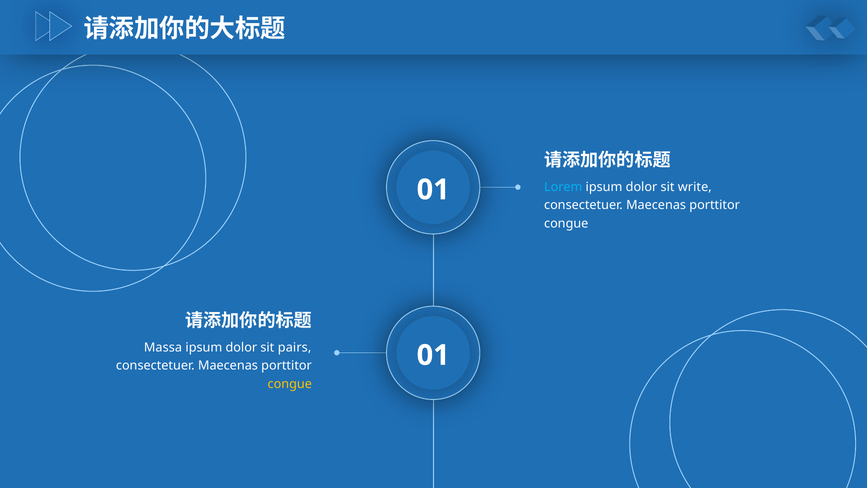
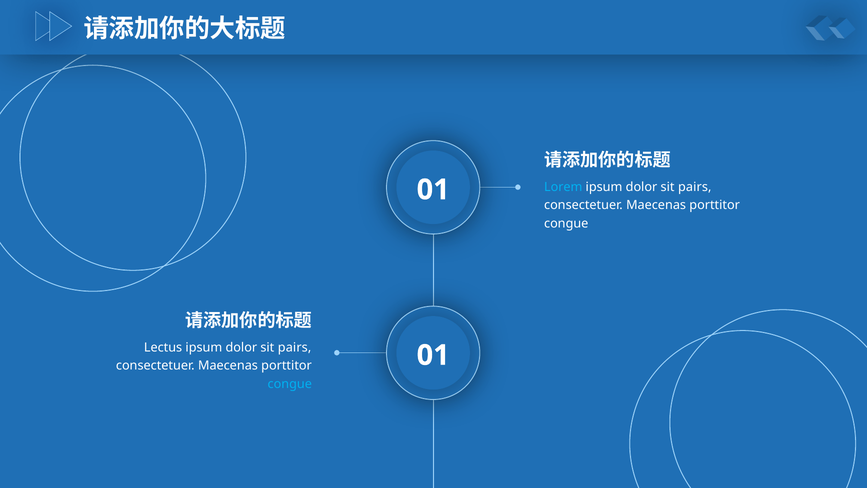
write: write -> pairs (695, 187)
Massa: Massa -> Lectus (163, 347)
congue colour: yellow -> light blue (290, 384)
